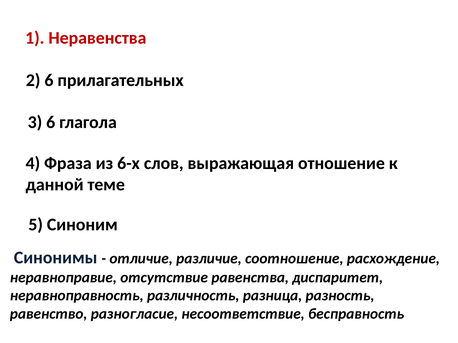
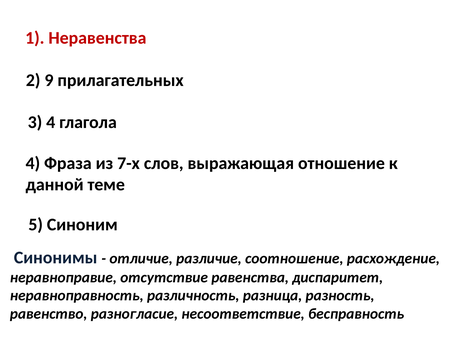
2 6: 6 -> 9 (49, 81)
3 6: 6 -> 4 (51, 122)
6-х: 6-х -> 7-х (129, 164)
